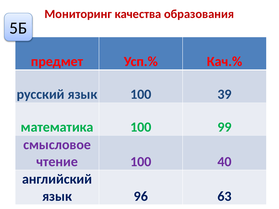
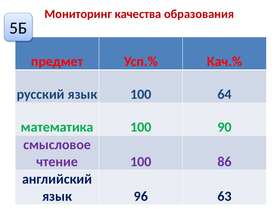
39: 39 -> 64 (225, 94)
99: 99 -> 90 (225, 127)
40: 40 -> 86 (225, 162)
